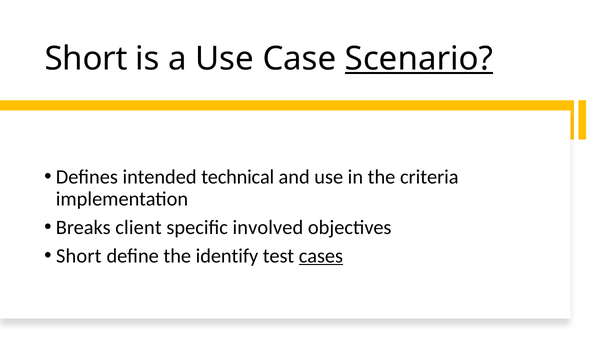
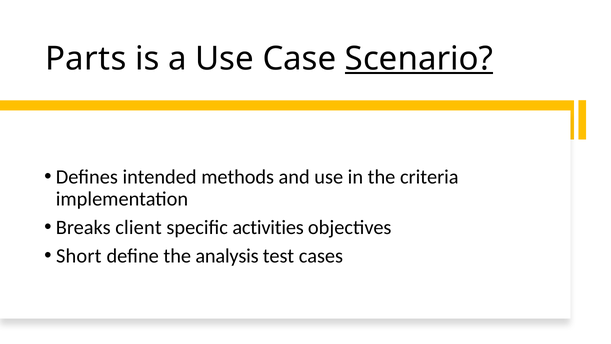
Short: Short -> Parts (86, 59)
technical: technical -> methods (238, 177)
involved: involved -> activities (268, 227)
identify: identify -> analysis (227, 256)
cases underline: present -> none (321, 256)
